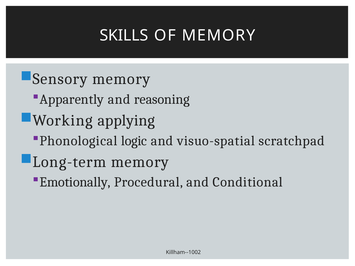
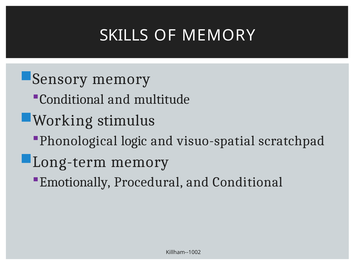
Apparently: Apparently -> Conditional (72, 99)
reasoning: reasoning -> multitude (162, 99)
applying: applying -> stimulus (126, 121)
